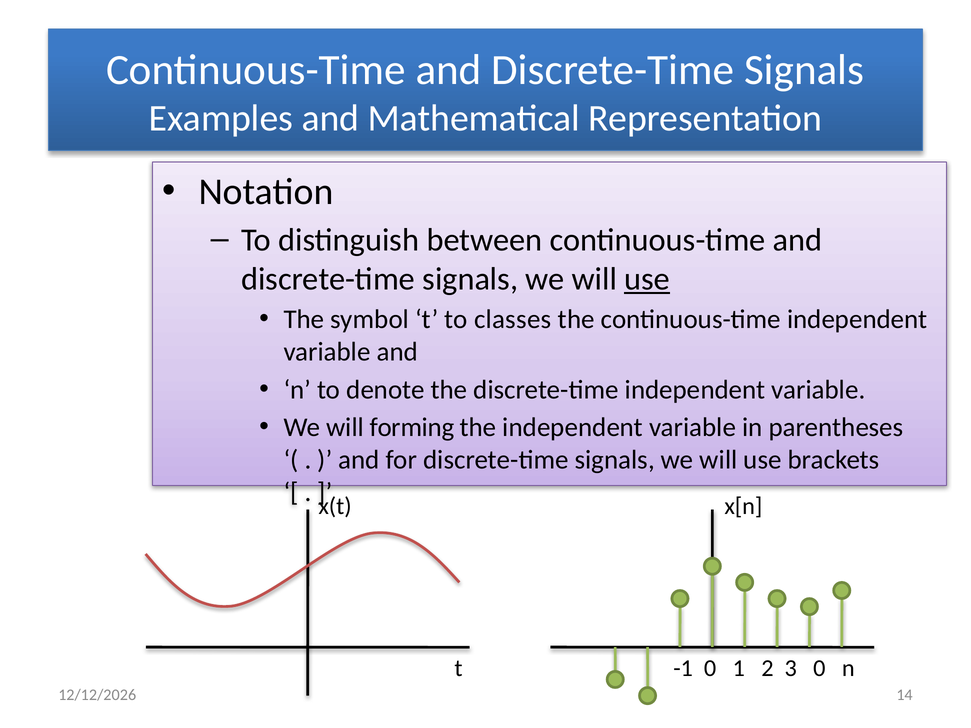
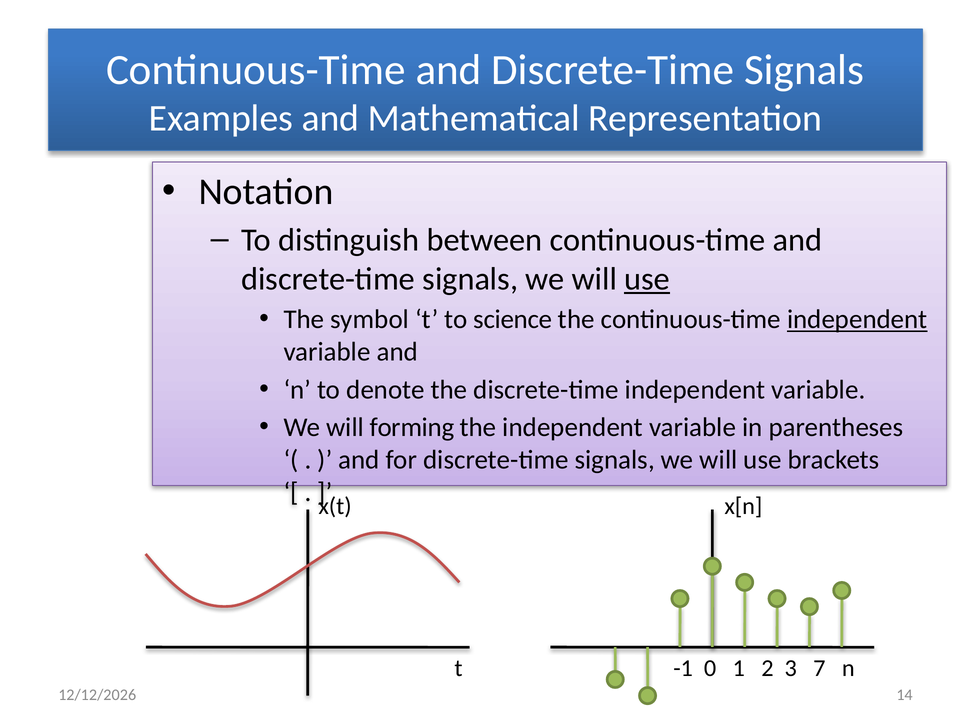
classes: classes -> science (513, 320)
independent underline: none -> present (857, 320)
3 0: 0 -> 7 (819, 668)
